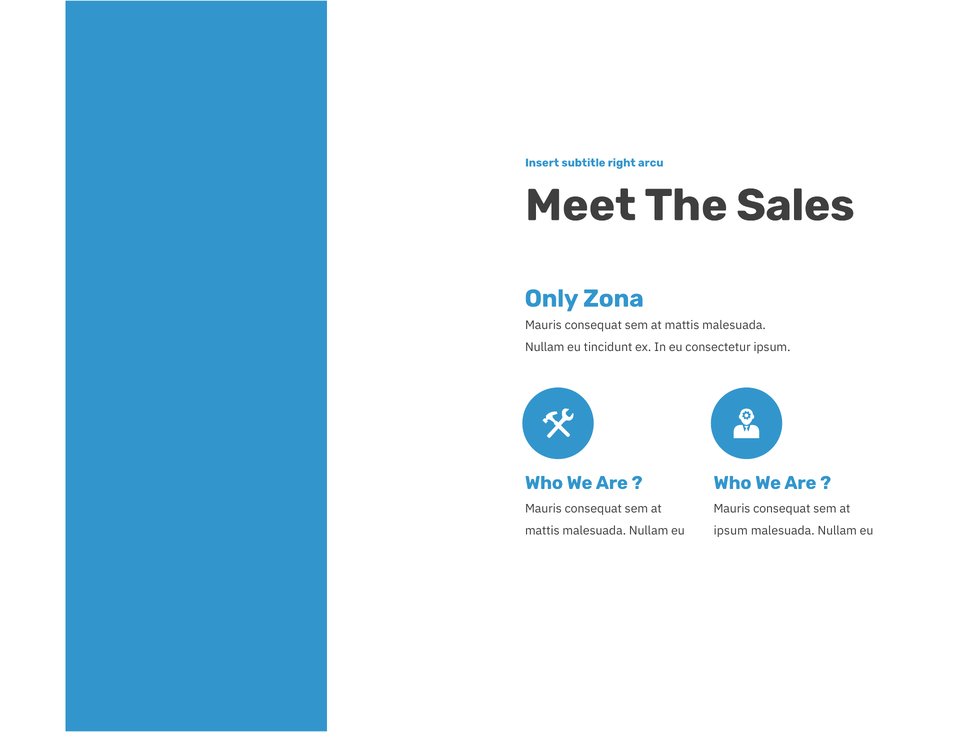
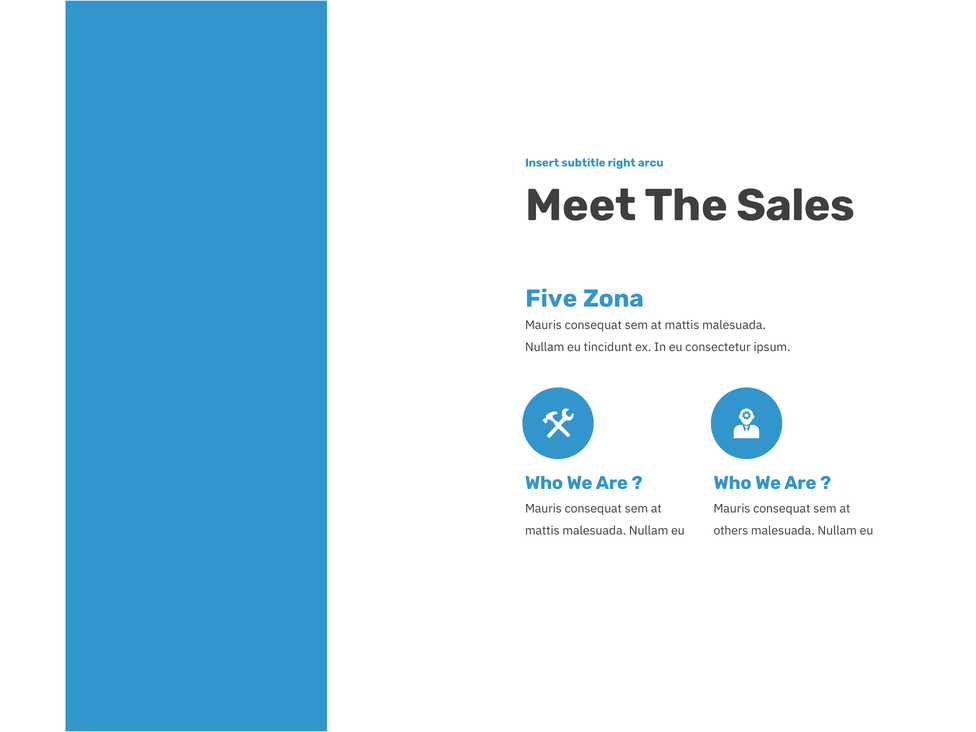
Only: Only -> Five (551, 299)
ipsum: ipsum -> others (731, 531)
